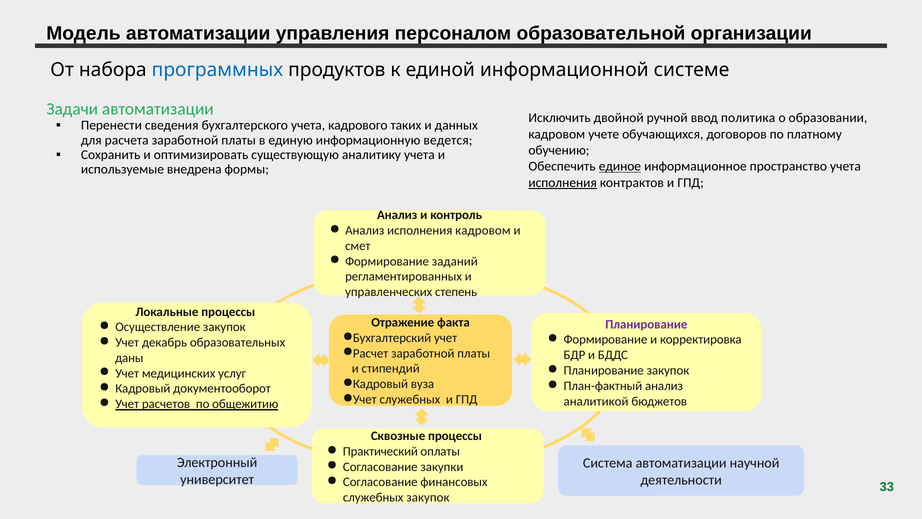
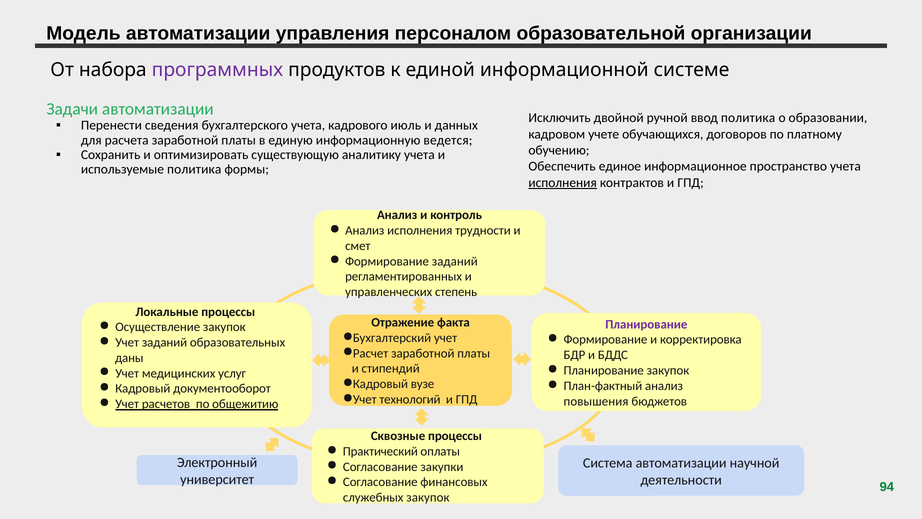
программных colour: blue -> purple (217, 70)
таких: таких -> июль (406, 125)
единое underline: present -> none (620, 166)
используемые внедрена: внедрена -> политика (194, 169)
исполнения кадровом: кадровом -> трудности (483, 230)
Учет декабрь: декабрь -> заданий (164, 342)
вуза: вуза -> вузе (422, 384)
служебных: служебных -> технологий (410, 399)
аналитикой: аналитикой -> повышения (596, 401)
33: 33 -> 94 (887, 487)
